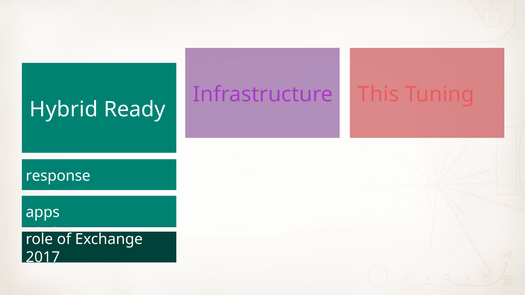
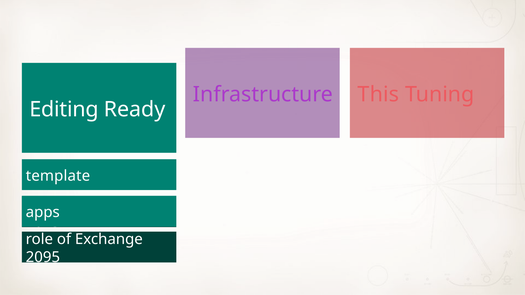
Hybrid: Hybrid -> Editing (64, 109)
response: response -> template (58, 176)
2017: 2017 -> 2095 (43, 257)
